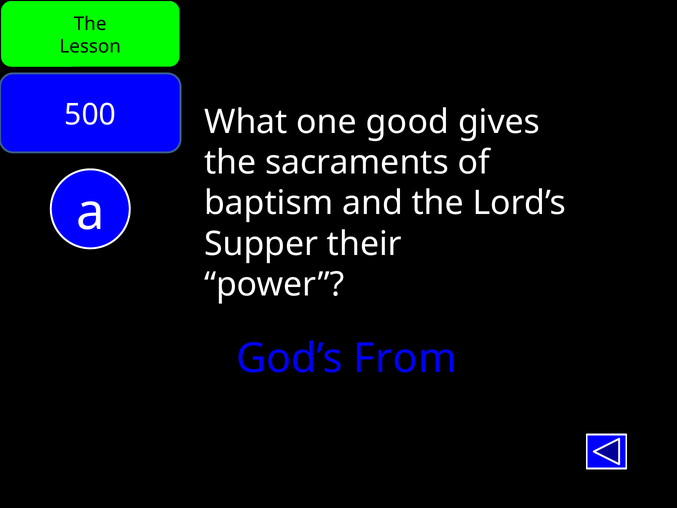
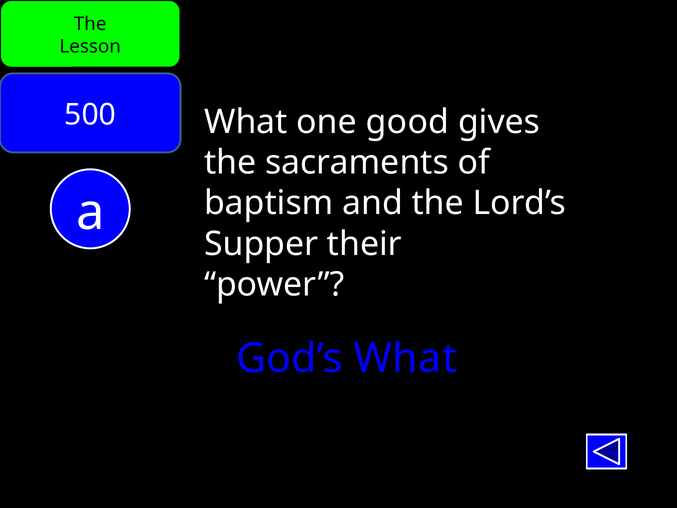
God’s From: From -> What (405, 358)
